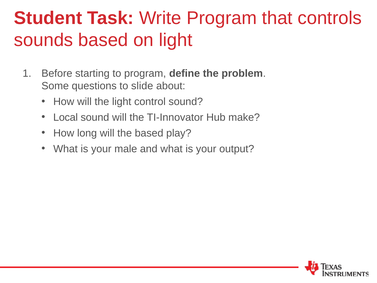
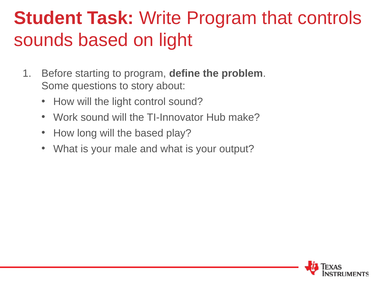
slide: slide -> story (142, 86)
Local: Local -> Work (65, 117)
